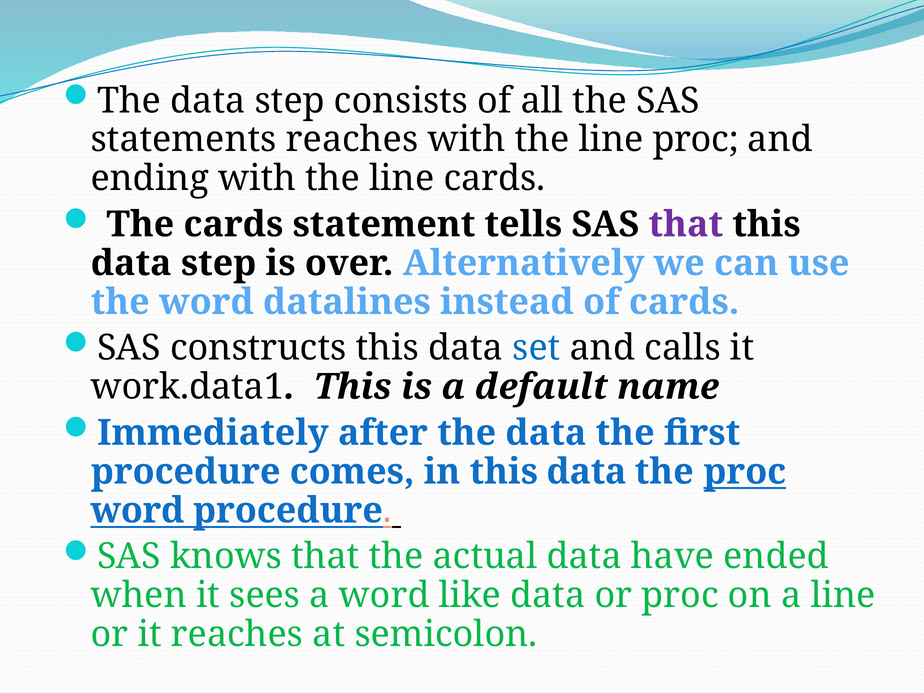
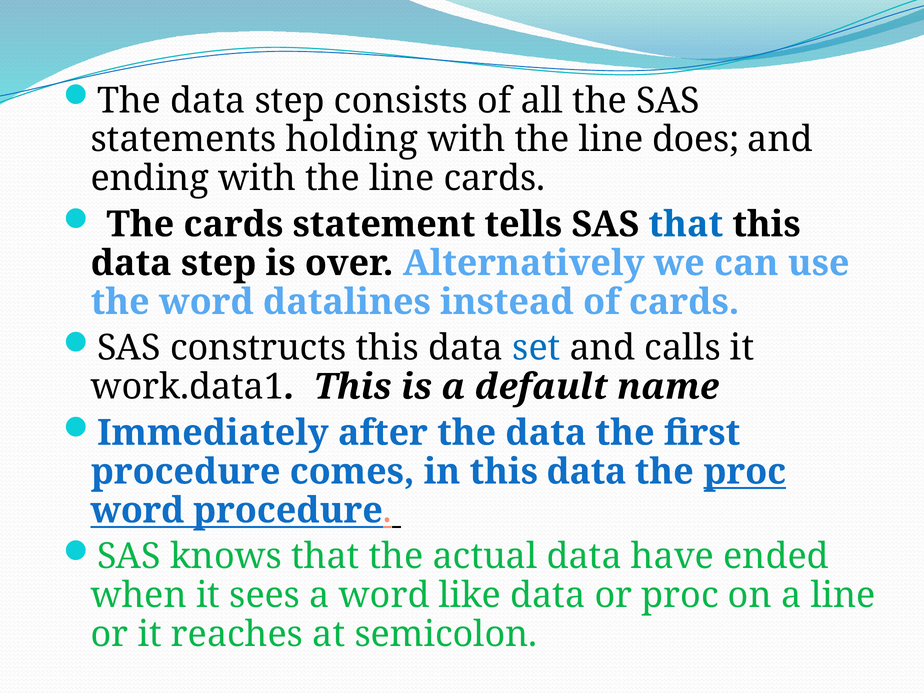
statements reaches: reaches -> holding (352, 140)
line proc: proc -> does (696, 140)
that colour: purple -> blue (686, 224)
